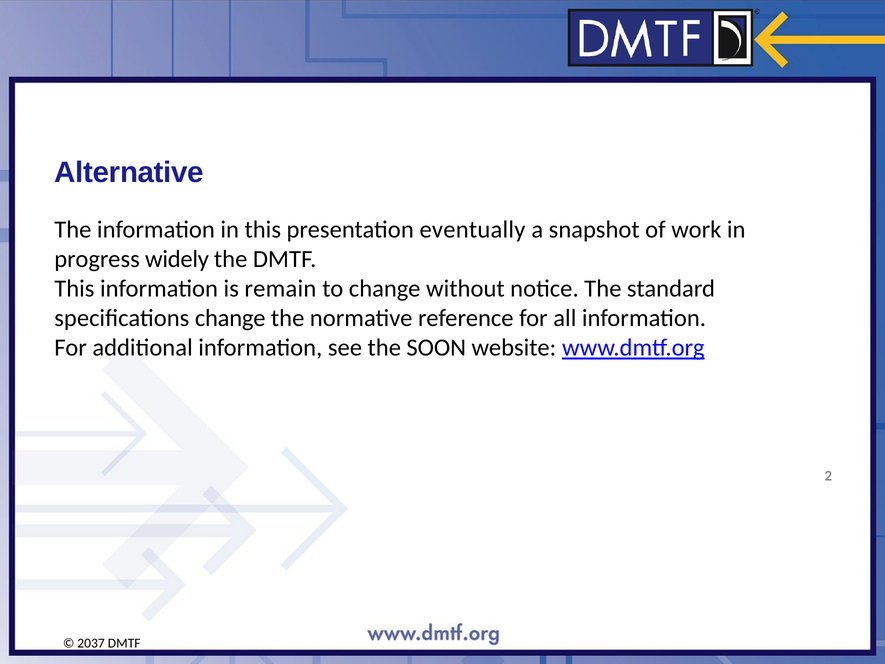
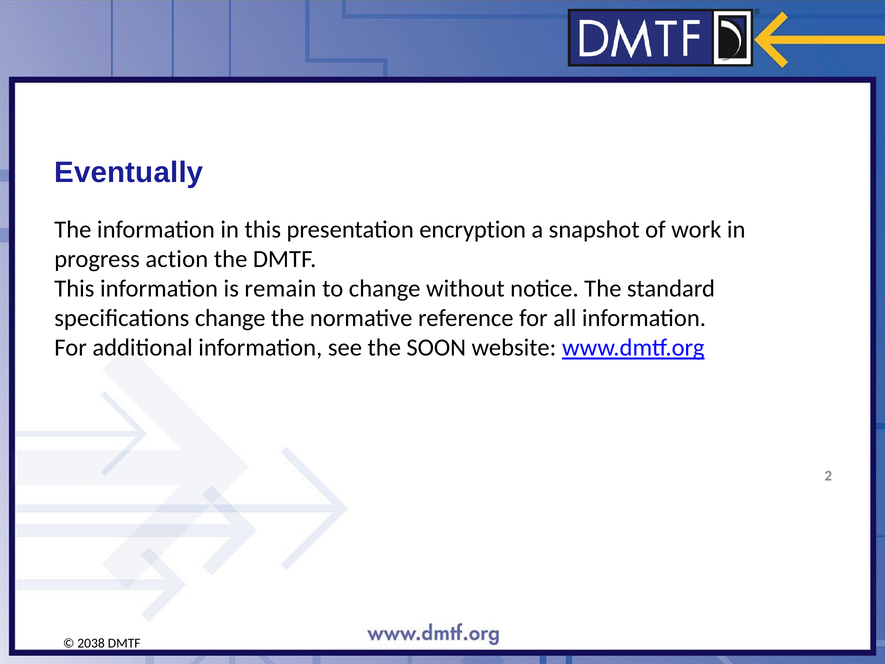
Alternative: Alternative -> Eventually (129, 173)
eventually: eventually -> encryption (473, 230)
widely: widely -> action (177, 259)
2037: 2037 -> 2038 (91, 643)
